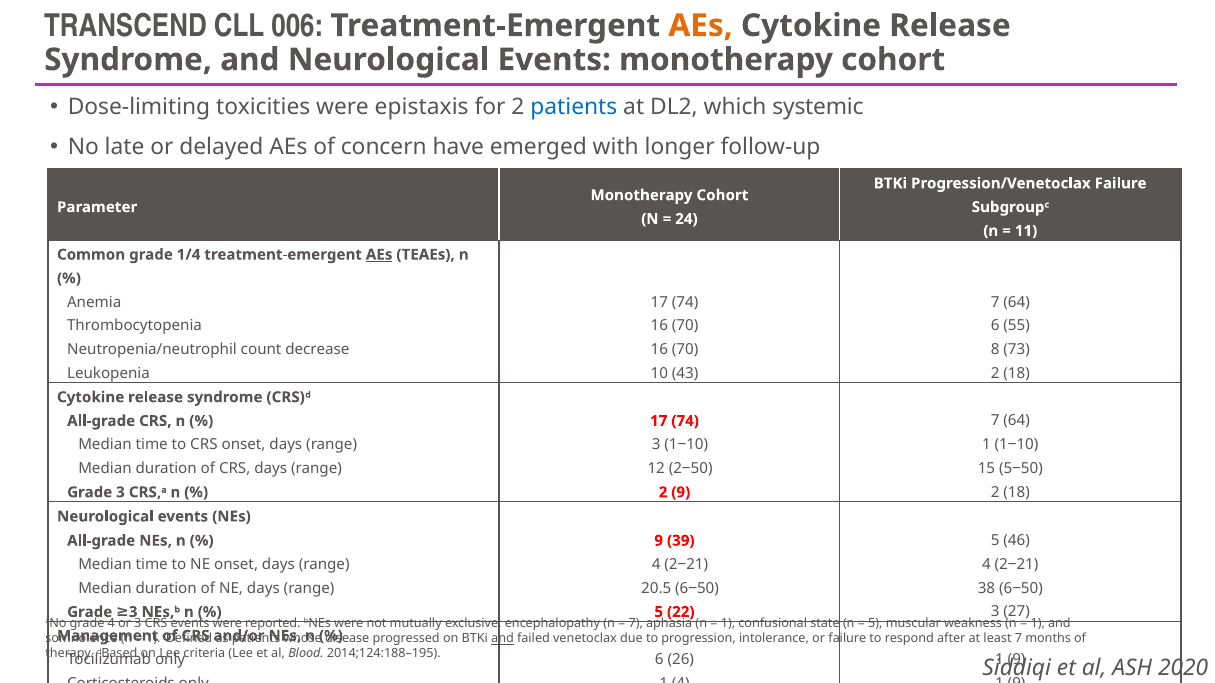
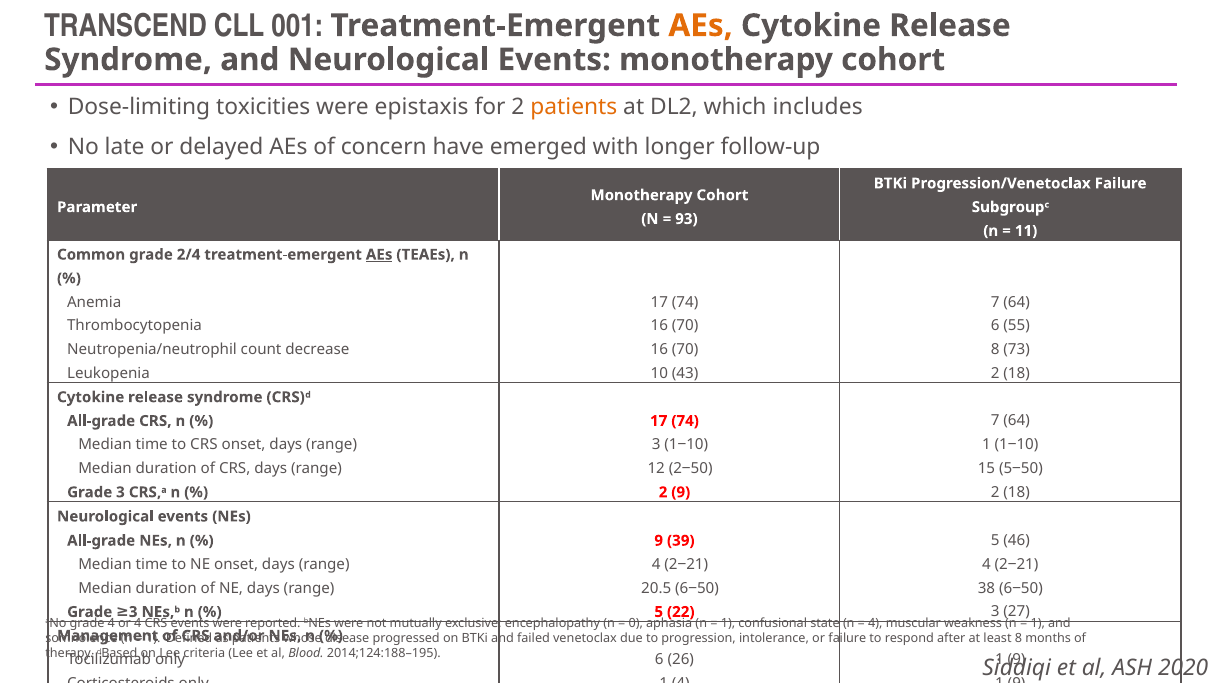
006: 006 -> 001 (297, 26)
patients colour: blue -> orange (574, 107)
systemic: systemic -> includes (818, 107)
24: 24 -> 93 (686, 219)
1/4: 1/4 -> 2/4 (189, 255)
or 3: 3 -> 4 (138, 624)
7: 7 -> 0 (636, 624)
5: 5 -> 4 (875, 624)
and underline: present -> none (503, 639)
least 7: 7 -> 8 (1018, 639)
